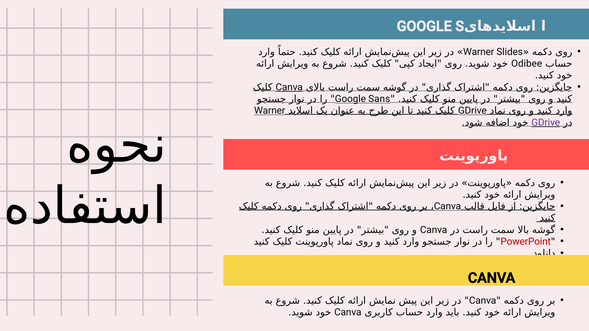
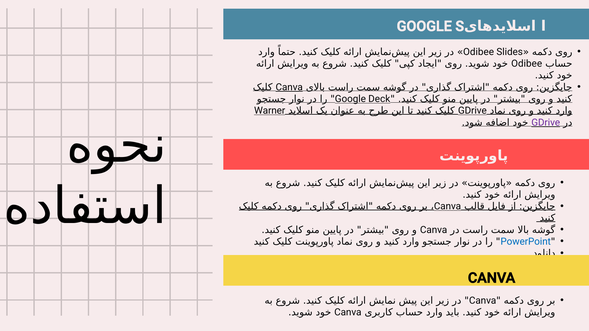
Warner: Warner -> Odibee (479, 52)
Sans: Sans -> Deck (379, 99)
PowerPoint colour: red -> blue (526, 242)
